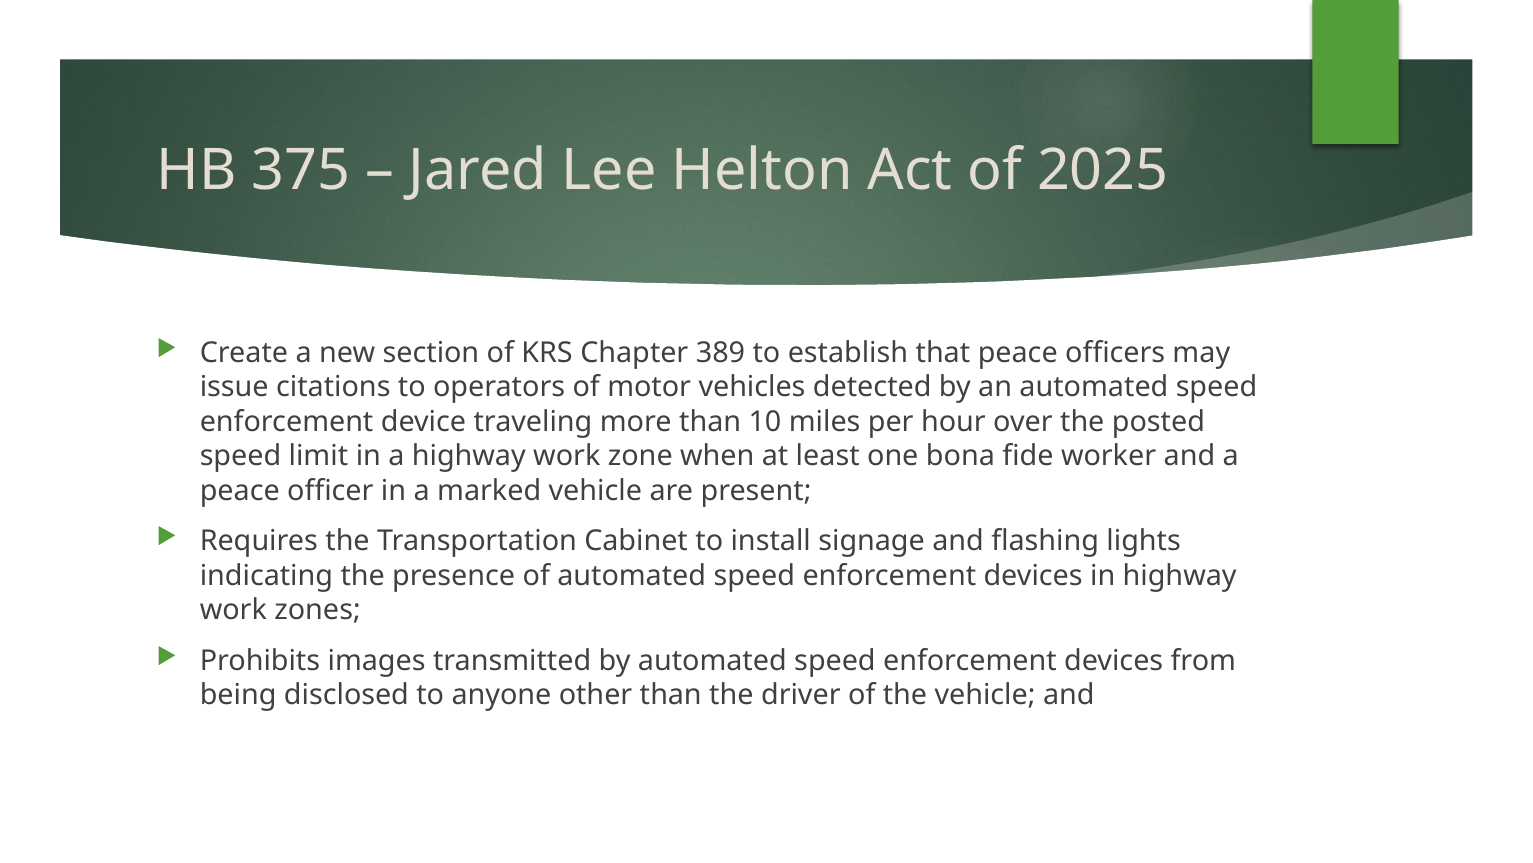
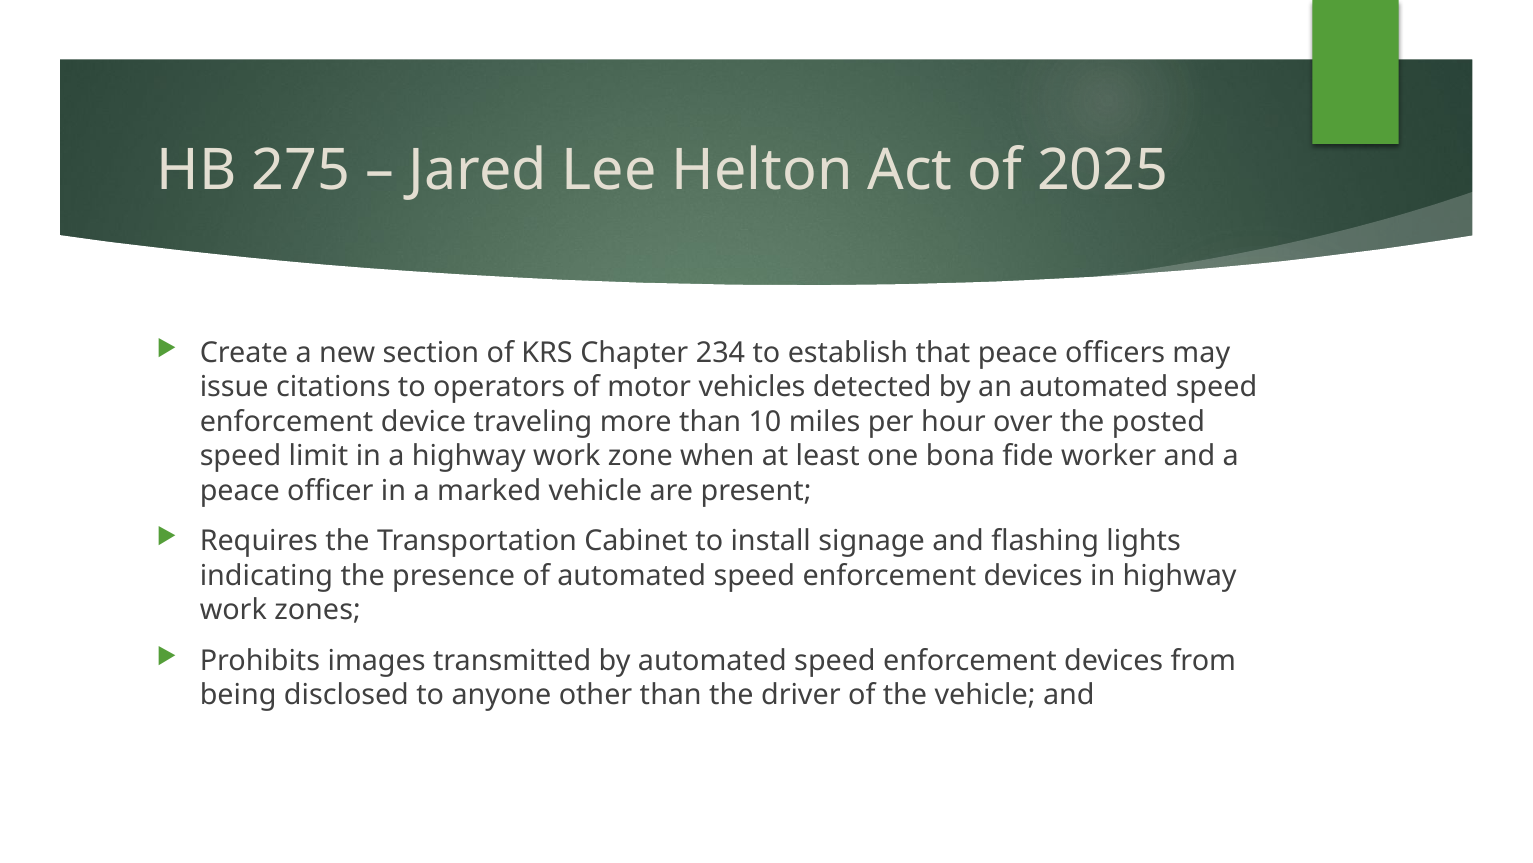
375: 375 -> 275 (301, 171)
389: 389 -> 234 (720, 352)
